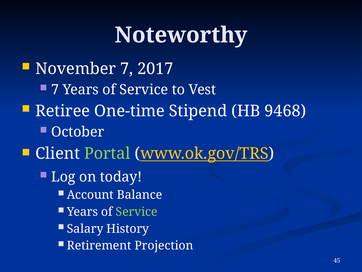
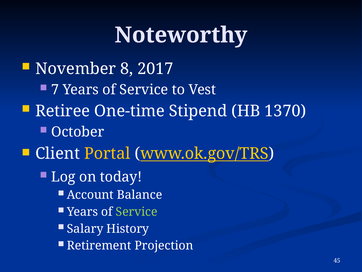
November 7: 7 -> 8 (127, 69)
9468: 9468 -> 1370 (285, 111)
Portal colour: light green -> yellow (107, 153)
